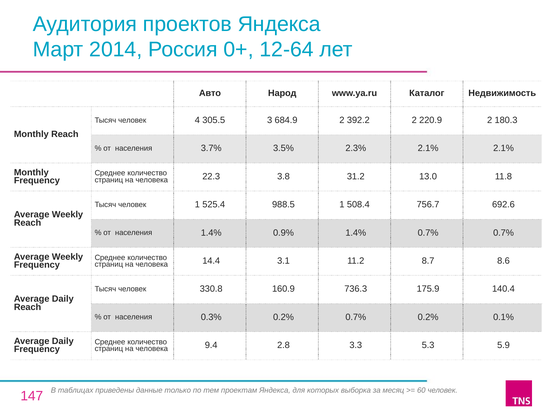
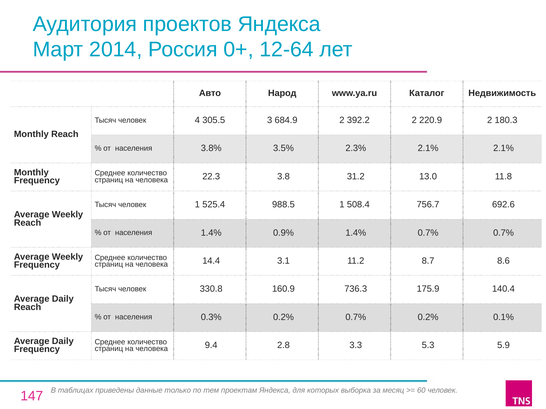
3.7%: 3.7% -> 3.8% (211, 149)
